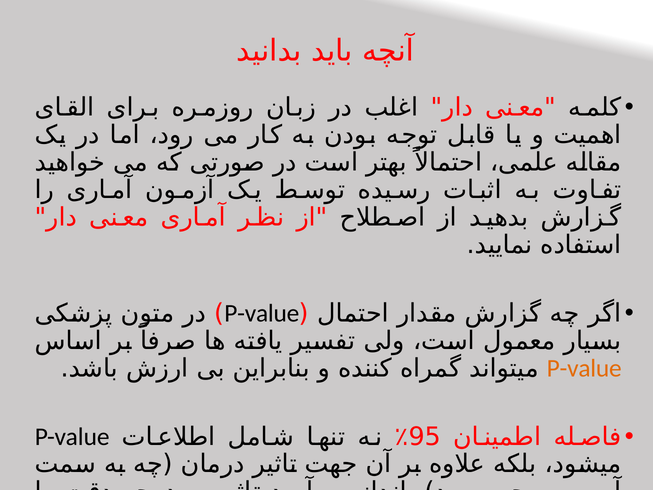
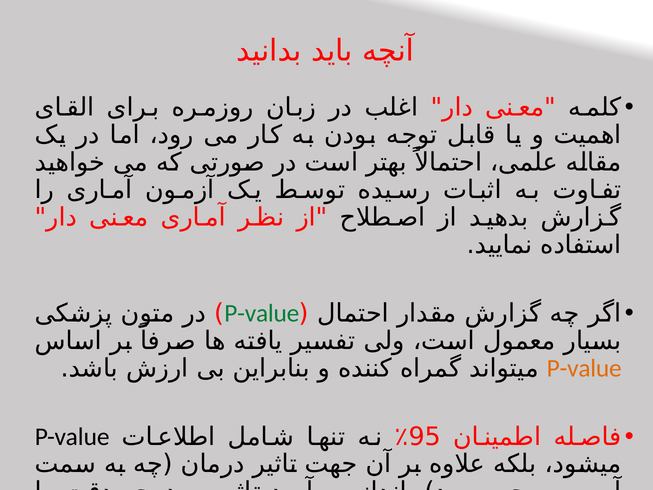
P-value colour: black -> green (262, 313)
